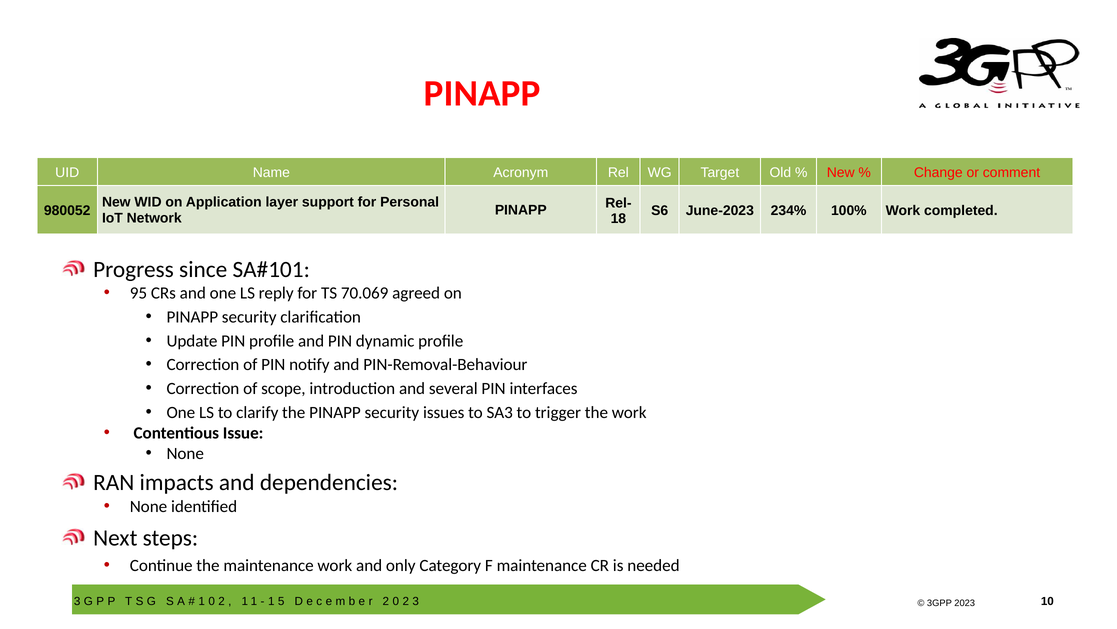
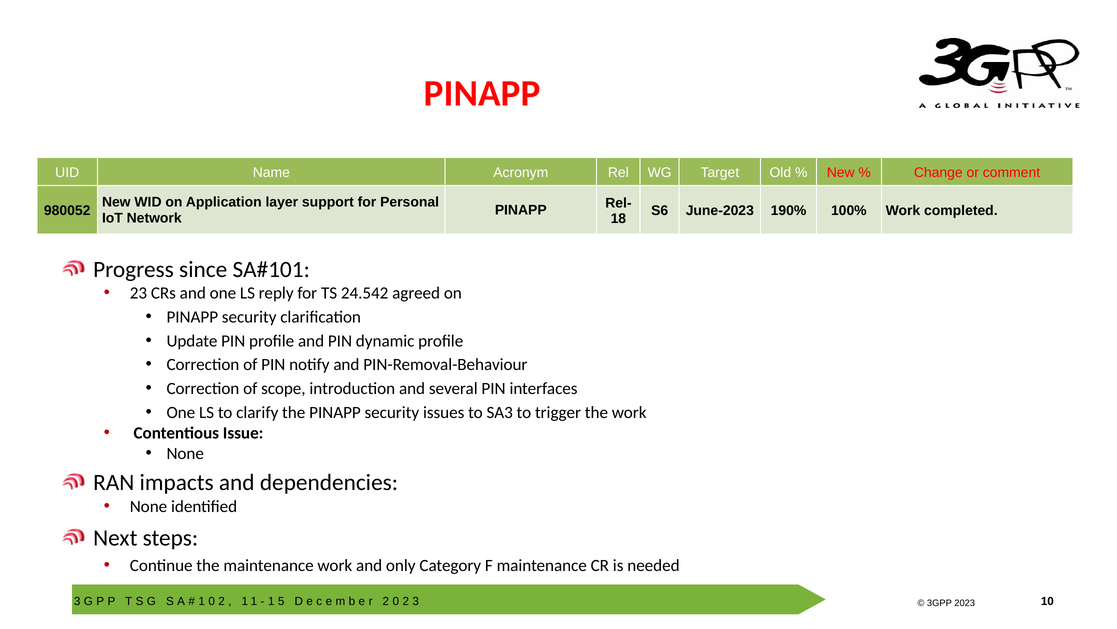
234%: 234% -> 190% (789, 211)
95: 95 -> 23 (138, 293)
70.069: 70.069 -> 24.542 (365, 293)
